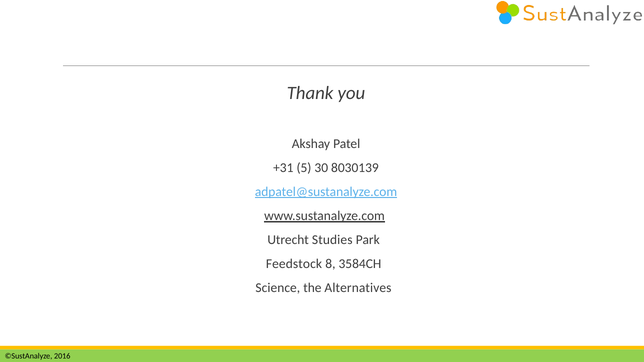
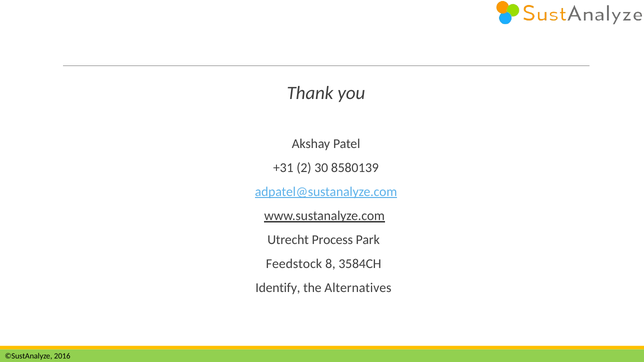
5: 5 -> 2 (304, 168)
8030139: 8030139 -> 8580139 (355, 168)
Studies: Studies -> Process (332, 240)
Science: Science -> Identify (278, 288)
